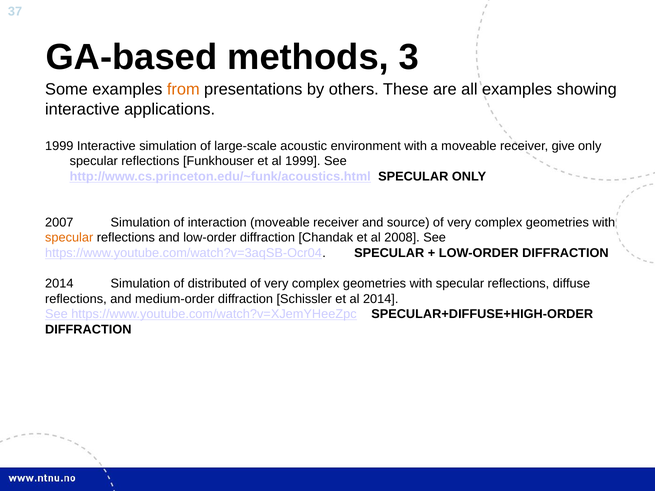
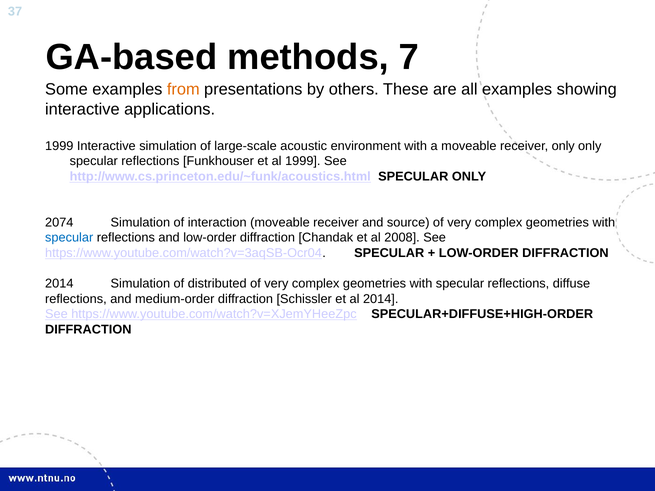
3: 3 -> 7 (409, 57)
receiver give: give -> only (563, 146)
2007: 2007 -> 2074 (59, 223)
specular colour: orange -> blue (69, 238)
